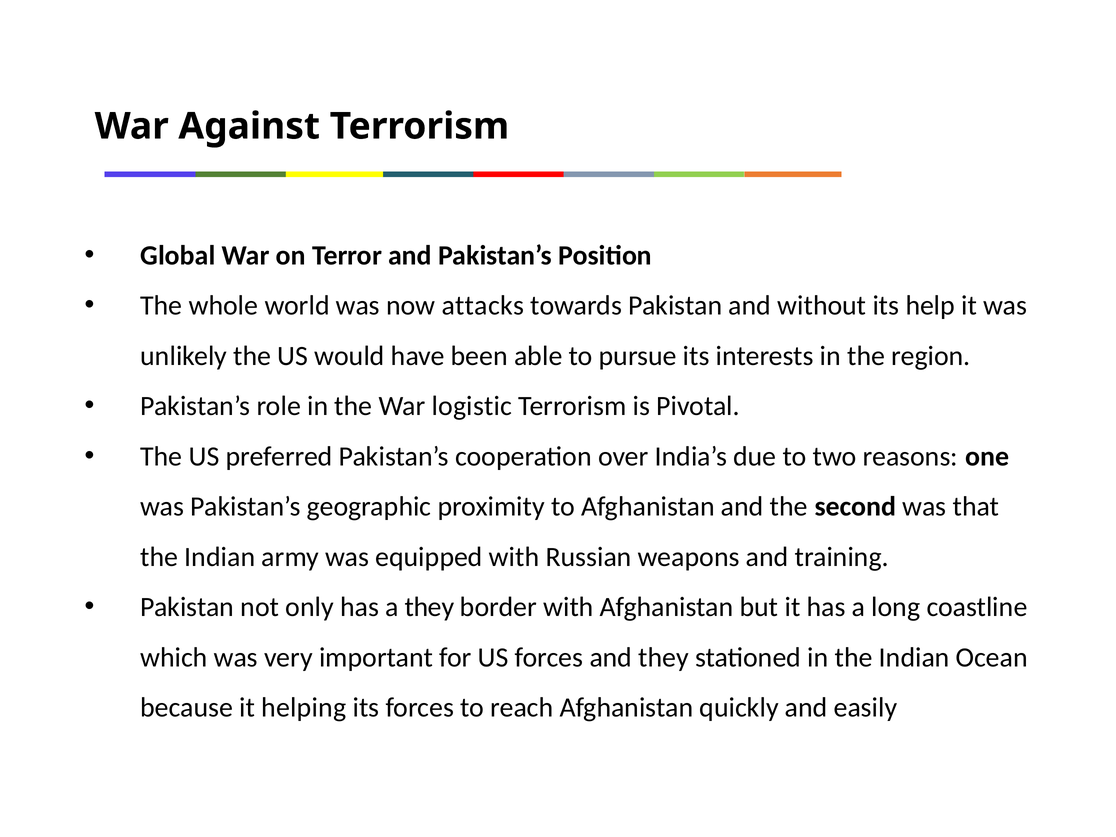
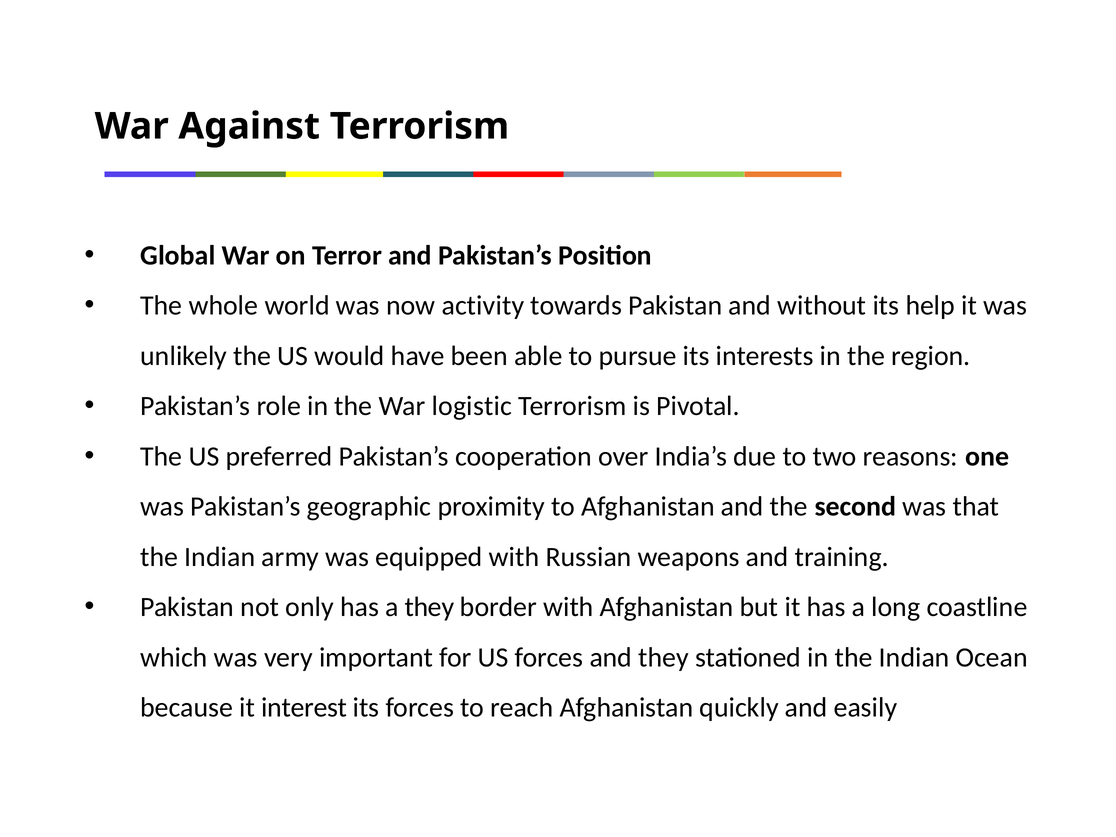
attacks: attacks -> activity (483, 306)
helping: helping -> interest (304, 708)
